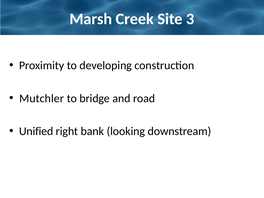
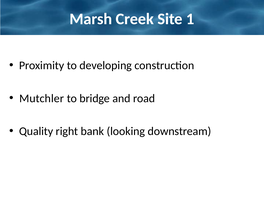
3: 3 -> 1 (190, 19)
Unified: Unified -> Quality (36, 131)
